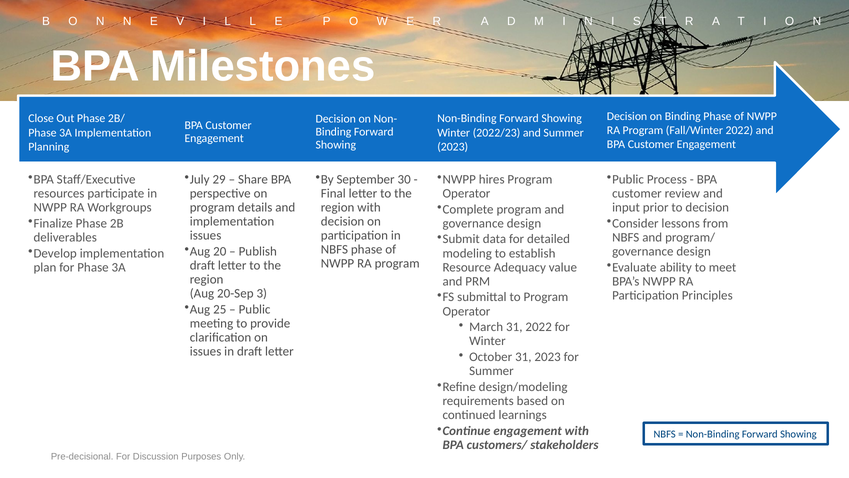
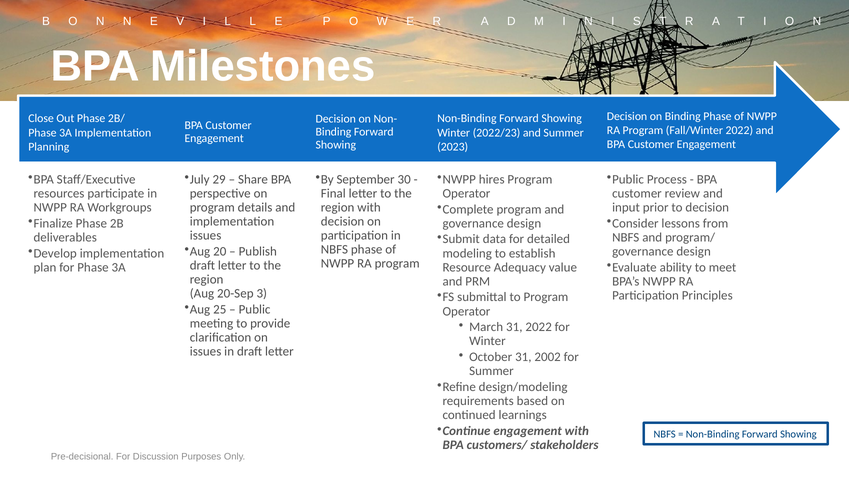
31 2023: 2023 -> 2002 (548, 357)
